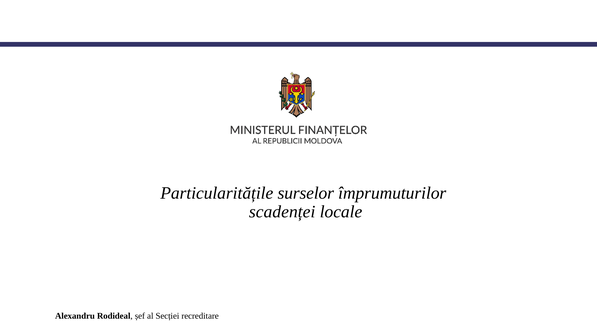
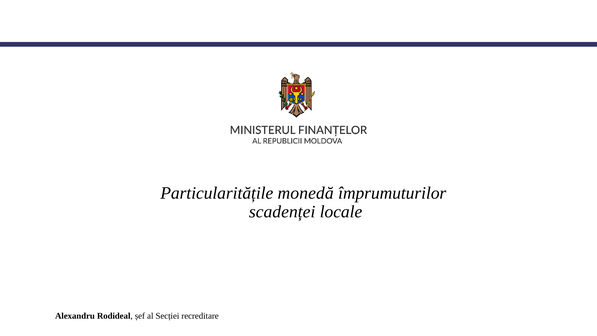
surselor: surselor -> monedă (306, 193)
